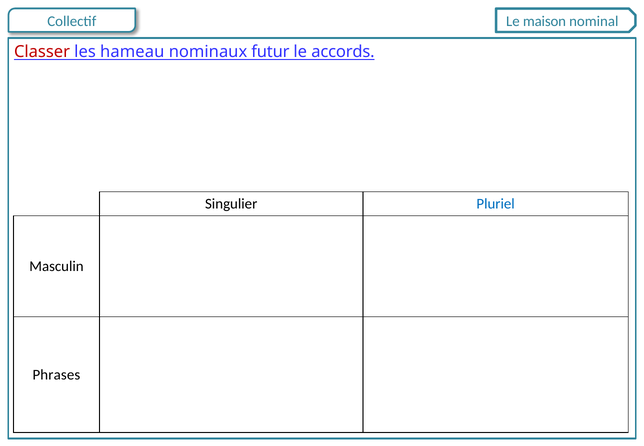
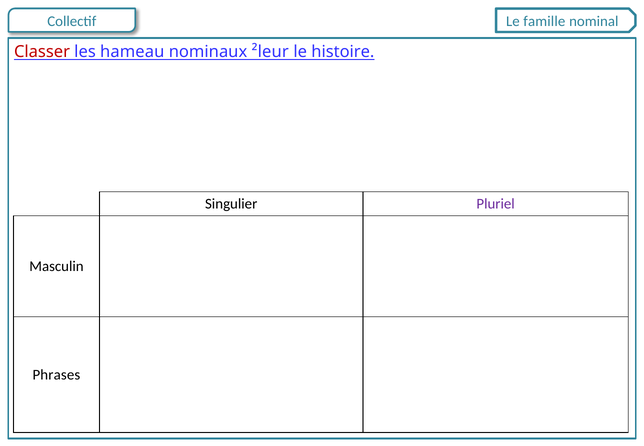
maison: maison -> famille (544, 21)
futur: futur -> ²leur (270, 52)
accords: accords -> histoire (343, 52)
Pluriel colour: blue -> purple (496, 204)
